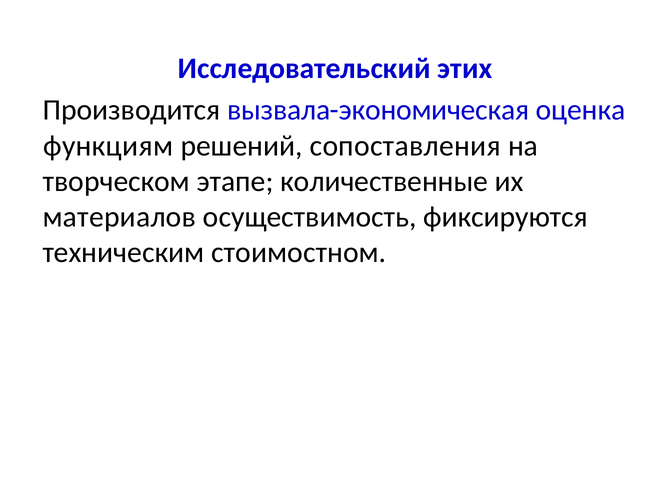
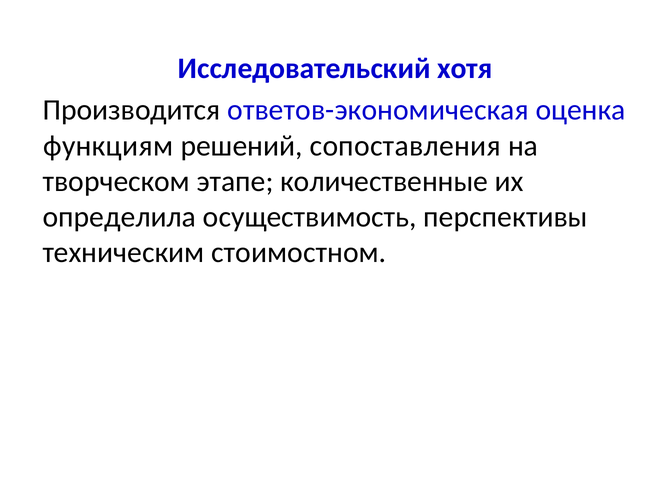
этих: этих -> хотя (465, 69)
вызвала-экономическая: вызвала-экономическая -> ответов-экономическая (378, 110)
материалов: материалов -> определила (119, 217)
фиксируются: фиксируются -> перспективы (506, 217)
